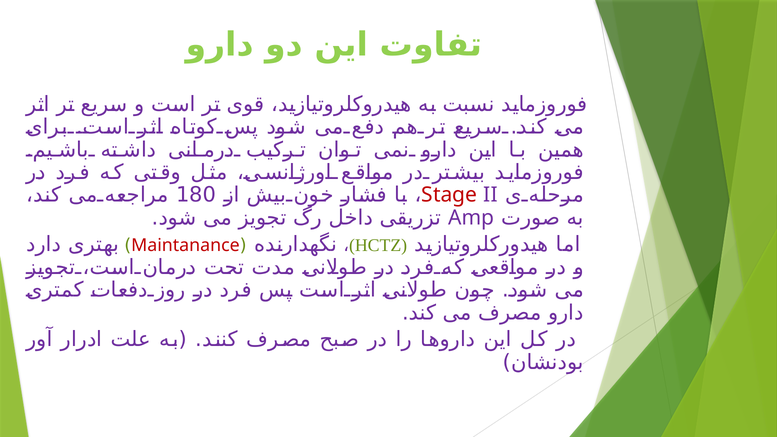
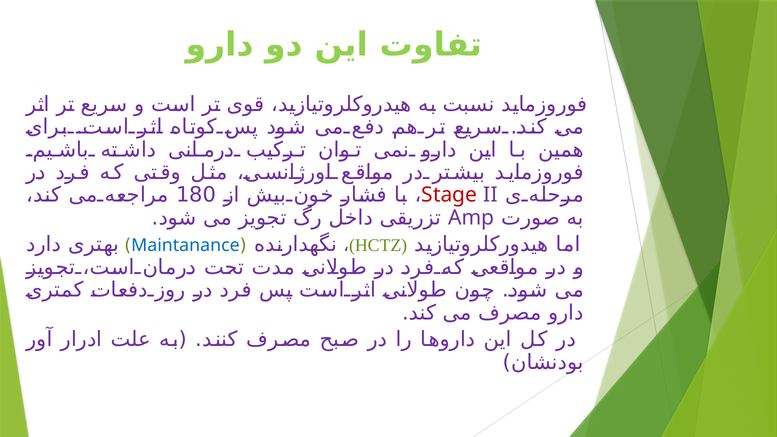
Maintanance colour: red -> blue (185, 246)
